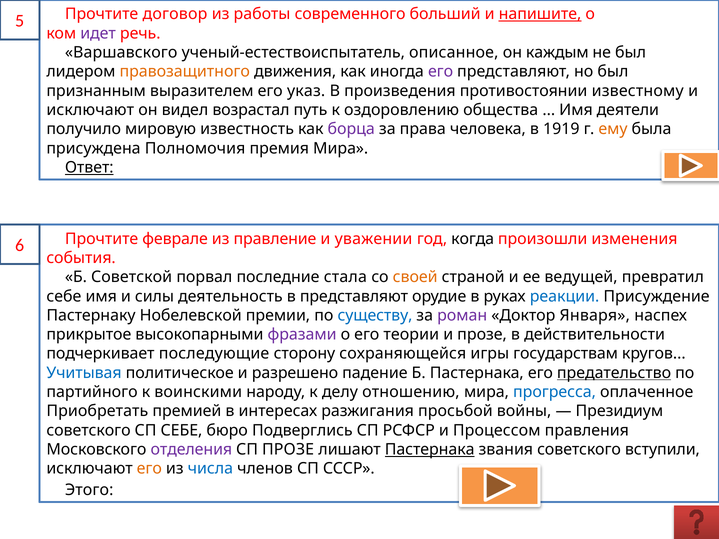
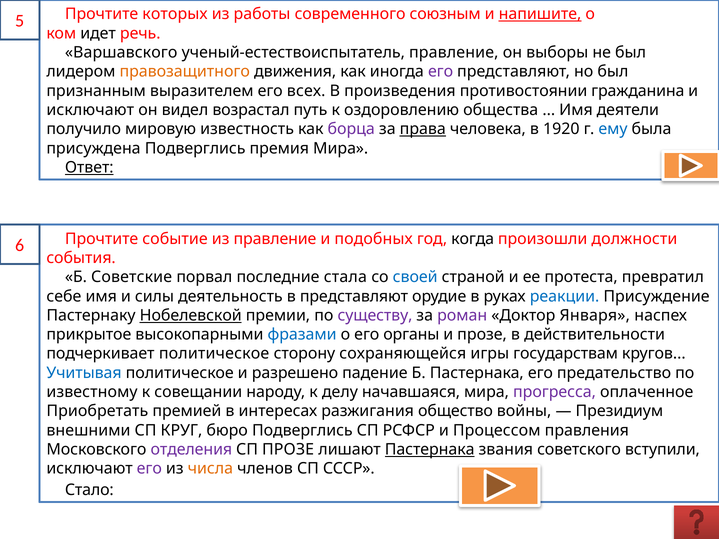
договор: договор -> которых (175, 14)
больший: больший -> союзным (445, 14)
идет colour: purple -> black (98, 33)
ученый-естествоиспытатель описанное: описанное -> правление (454, 53)
каждым: каждым -> выборы (557, 53)
указ: указ -> всех (306, 91)
известному: известному -> гражданина (638, 91)
права underline: none -> present (423, 129)
1919: 1919 -> 1920 (561, 129)
ему colour: orange -> blue (613, 129)
присуждена Полномочия: Полномочия -> Подверглись (195, 148)
феврале: феврале -> событие (175, 239)
уважении: уважении -> подобных (374, 239)
изменения: изменения -> должности (634, 239)
Советской: Советской -> Советские (132, 277)
своей colour: orange -> blue (415, 277)
ведущей: ведущей -> протеста (581, 277)
Нобелевской underline: none -> present (191, 316)
существу colour: blue -> purple (375, 316)
фразами colour: purple -> blue (302, 335)
теории: теории -> органы (411, 335)
подчеркивает последующие: последующие -> политическое (214, 354)
предательство underline: present -> none (614, 373)
партийного: партийного -> известному (92, 392)
воинскими: воинскими -> совещании (198, 392)
отношению: отношению -> начавшаяся (411, 392)
прогресса colour: blue -> purple (555, 392)
просьбой: просьбой -> общество (456, 411)
советского: советского -> внешними (88, 431)
СП СЕБЕ: СЕБЕ -> КРУГ (181, 431)
его colour: orange -> purple (149, 469)
числа colour: blue -> orange (210, 469)
Этого: Этого -> Стало (89, 490)
